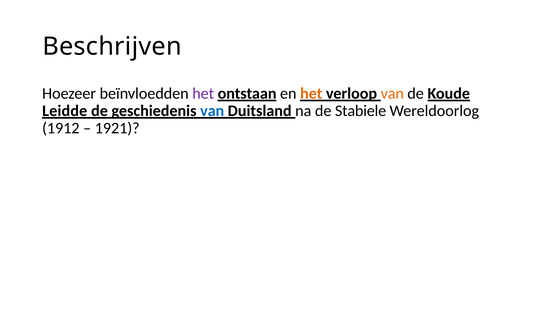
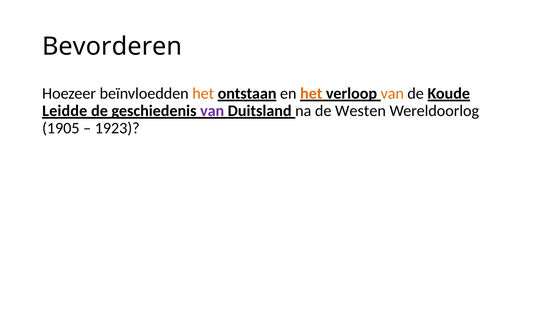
Beschrijven: Beschrijven -> Bevorderen (112, 46)
het colour: purple -> orange (203, 93)
van colour: blue -> purple (212, 111)
Stabiele: Stabiele -> Westen (360, 111)
1912: 1912 -> 1905 (61, 128)
1921: 1921 -> 1923 (117, 128)
